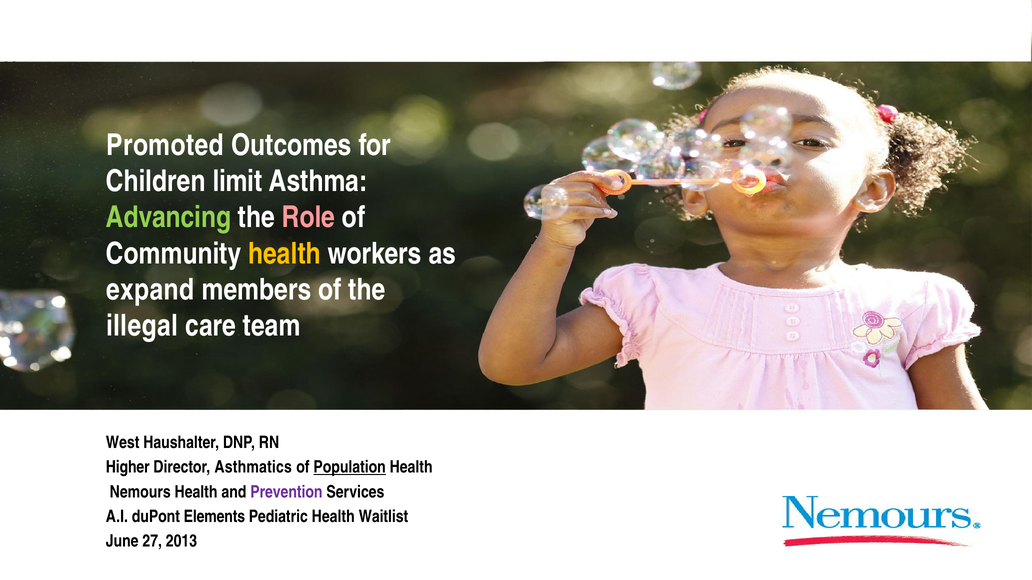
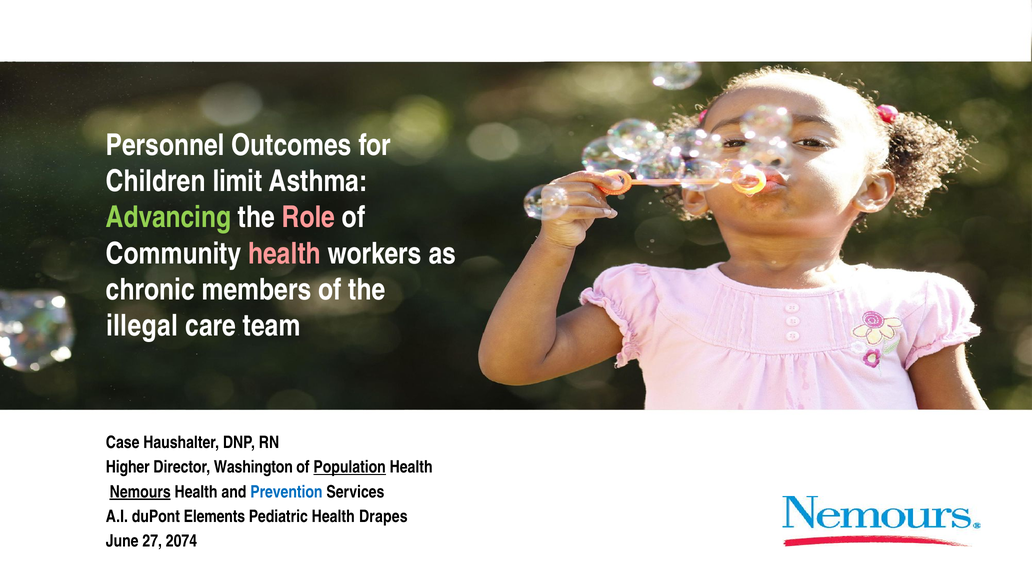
Promoted: Promoted -> Personnel (165, 145)
health colour: yellow -> pink (285, 254)
expand: expand -> chronic (150, 290)
West: West -> Case (123, 443)
Asthmatics: Asthmatics -> Washington (253, 468)
Nemours underline: none -> present (140, 492)
Prevention colour: purple -> blue (286, 492)
Waitlist: Waitlist -> Drapes (383, 517)
2013: 2013 -> 2074 (181, 541)
